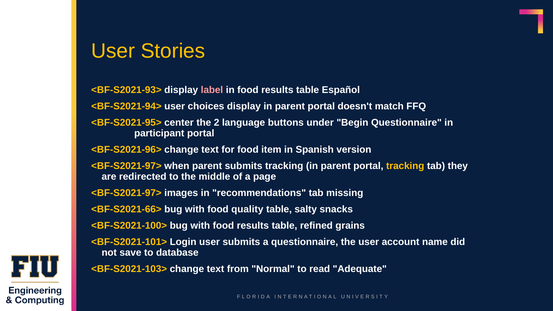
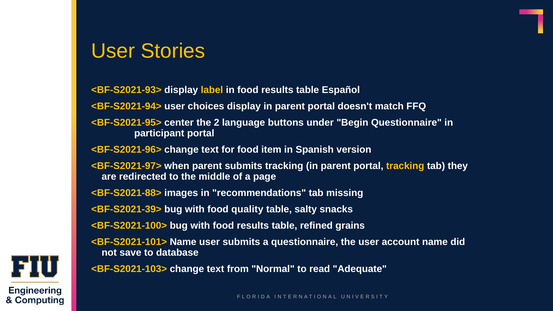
label colour: pink -> yellow (212, 90)
<BF-S2021-97>: <BF-S2021-97> -> <BF-S2021-88> (126, 193)
<BF-S2021-66>: <BF-S2021-66> -> <BF-S2021-39> (126, 209)
<BF-S2021-101> Login: Login -> Name (183, 242)
